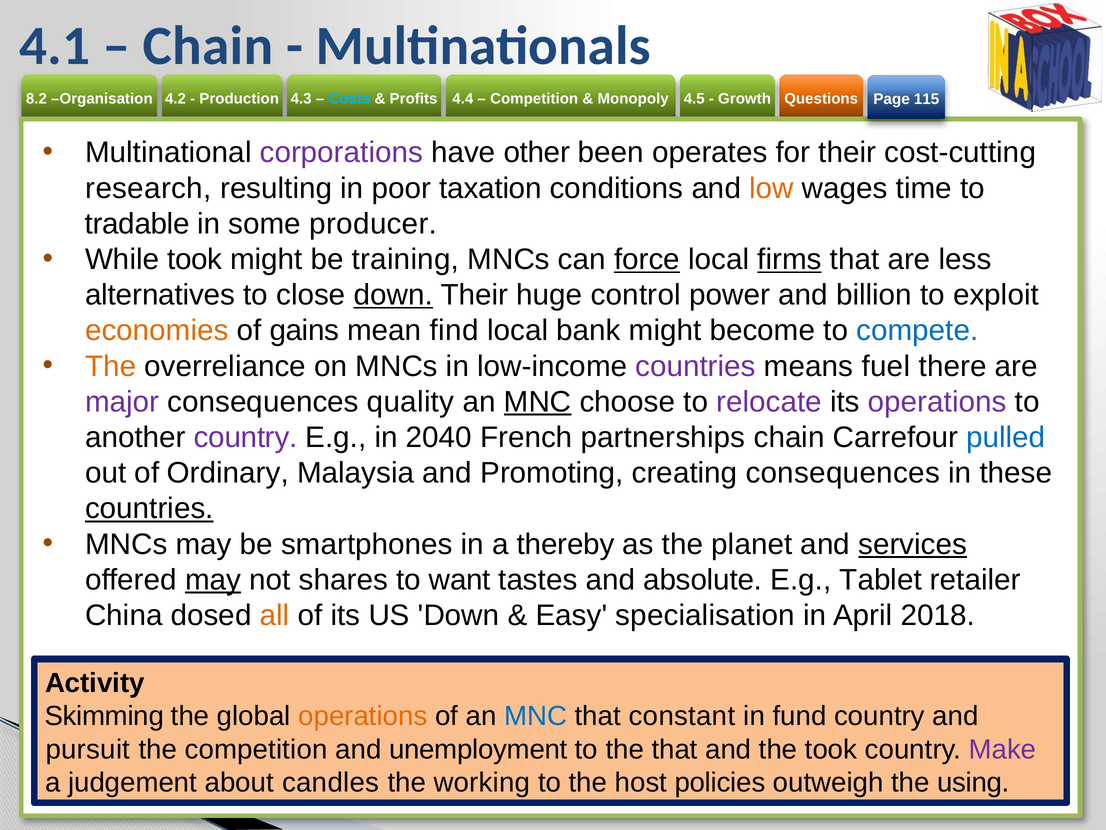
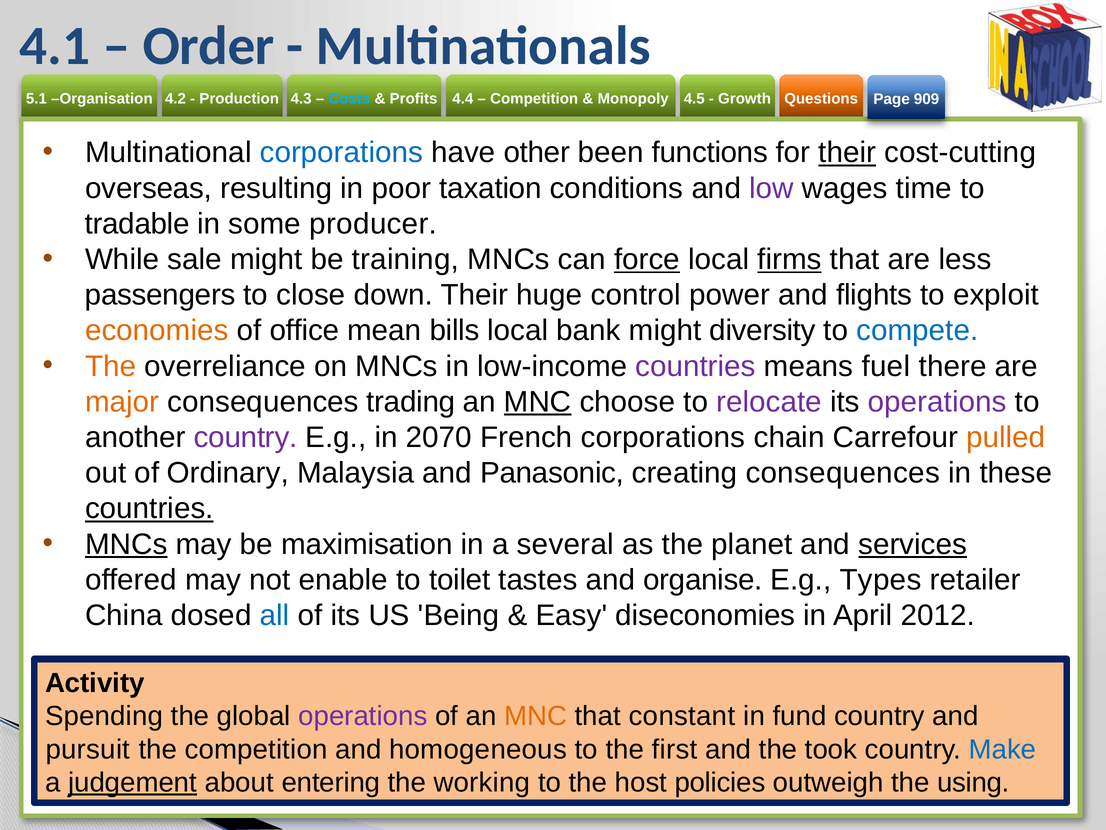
Chain: Chain -> Order (209, 46)
8.2: 8.2 -> 5.1 (36, 99)
115: 115 -> 909 (927, 99)
corporations colour: purple -> blue (341, 153)
operates: operates -> functions (710, 153)
their underline: none -> present (847, 153)
research: research -> overseas (149, 188)
low colour: orange -> purple (771, 188)
While took: took -> sale (195, 259)
alternatives: alternatives -> passengers (160, 295)
down underline: present -> none (393, 295)
billion: billion -> flights (874, 295)
gains: gains -> office (304, 330)
find: find -> bills (455, 330)
become: become -> diversity (763, 330)
major colour: purple -> orange (122, 402)
quality: quality -> trading (411, 402)
2040: 2040 -> 2070 (439, 437)
French partnerships: partnerships -> corporations (663, 437)
pulled colour: blue -> orange (1006, 437)
Promoting: Promoting -> Panasonic (552, 473)
MNCs underline: none -> present (126, 544)
smartphones: smartphones -> maximisation (367, 544)
thereby: thereby -> several (565, 544)
may underline: present -> none (213, 579)
shares: shares -> enable (343, 579)
want: want -> toilet (460, 579)
absolute: absolute -> organise (703, 579)
Tablet: Tablet -> Types (880, 579)
all colour: orange -> blue (275, 615)
US Down: Down -> Being (459, 615)
specialisation: specialisation -> diseconomies (705, 615)
2018: 2018 -> 2012 (938, 615)
Skimming: Skimming -> Spending (104, 716)
operations colour: orange -> purple (363, 716)
MNC colour: blue -> orange (536, 716)
unemployment: unemployment -> homogeneous (478, 749)
the that: that -> first (674, 749)
Make colour: purple -> blue (1003, 749)
judgement underline: none -> present (133, 782)
candles: candles -> entering (331, 782)
